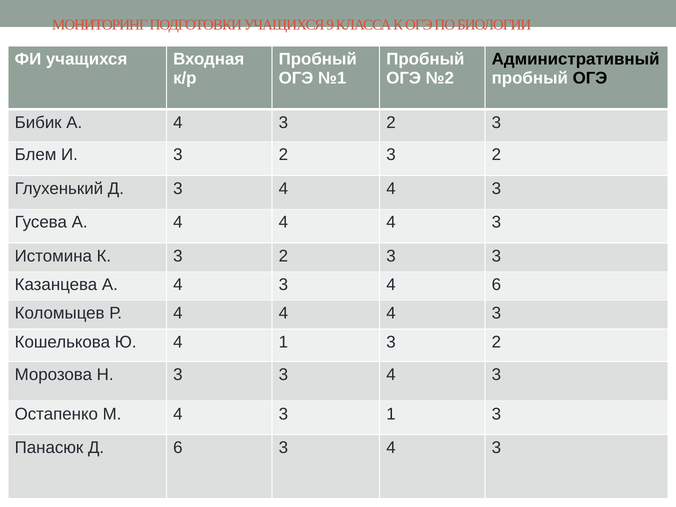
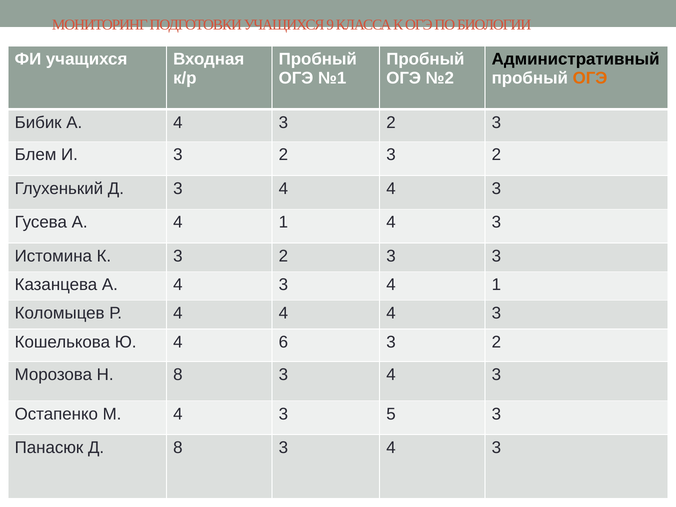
ОГЭ colour: black -> orange (590, 78)
А 4 4: 4 -> 1 (283, 222)
3 4 6: 6 -> 1 (496, 285)
4 1: 1 -> 6 (283, 342)
Н 3: 3 -> 8 (178, 375)
3 1: 1 -> 5 (391, 414)
Д 6: 6 -> 8 (178, 448)
